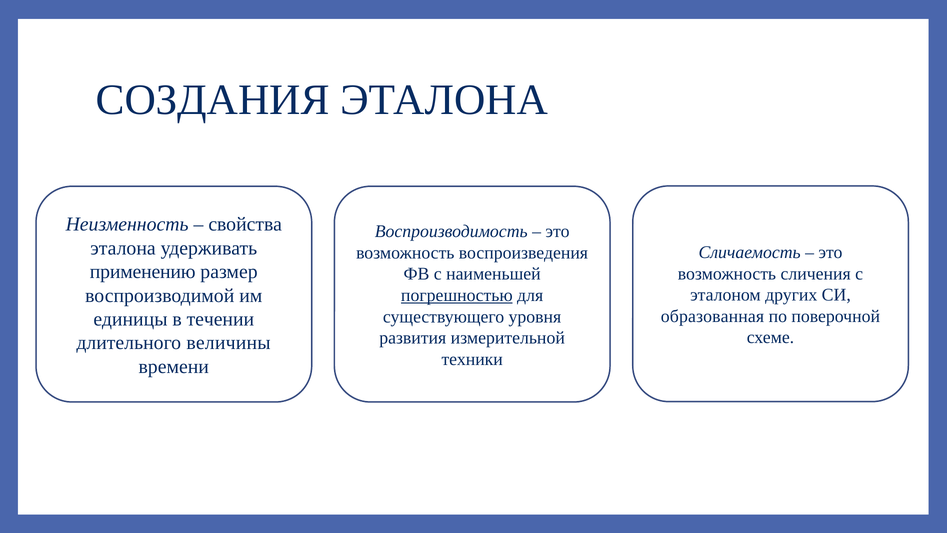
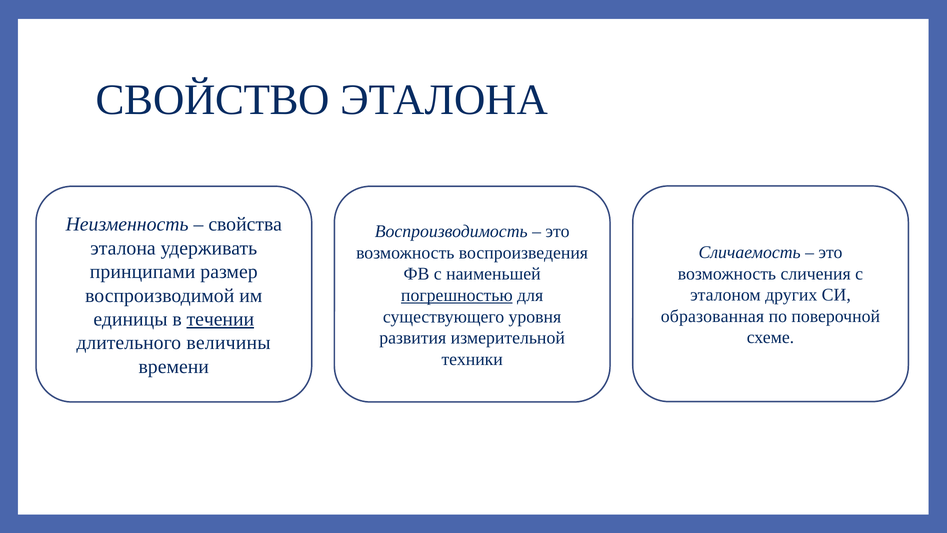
СОЗДАНИЯ: СОЗДАНИЯ -> СВОЙСТВО (213, 100)
применению: применению -> принципами (143, 272)
течении underline: none -> present (220, 319)
